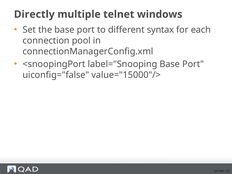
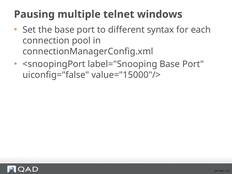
Directly: Directly -> Pausing (34, 14)
